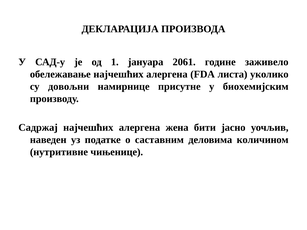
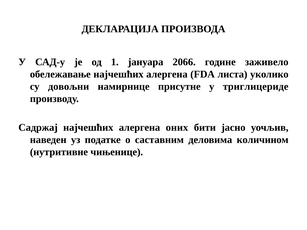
2061: 2061 -> 2066 (184, 62)
биохемијским: биохемијским -> триглицериде (256, 87)
жена: жена -> оних (177, 128)
